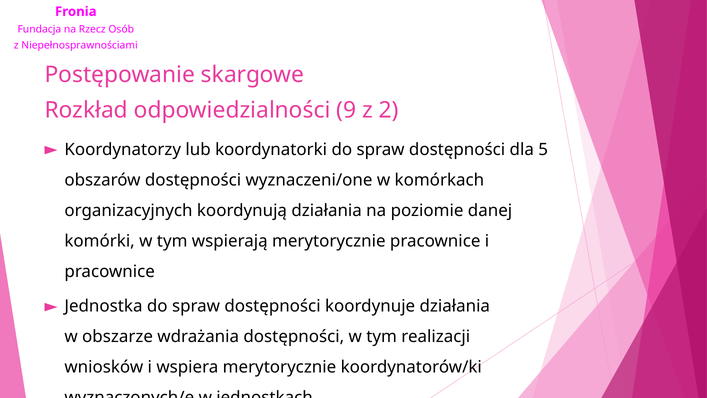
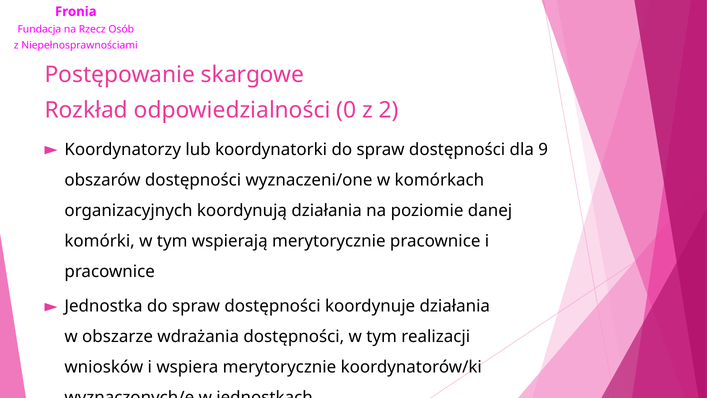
9: 9 -> 0 (346, 110)
5: 5 -> 9 (543, 149)
